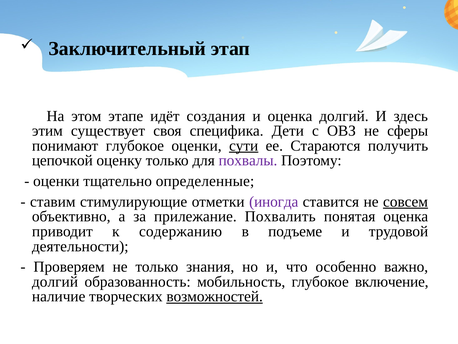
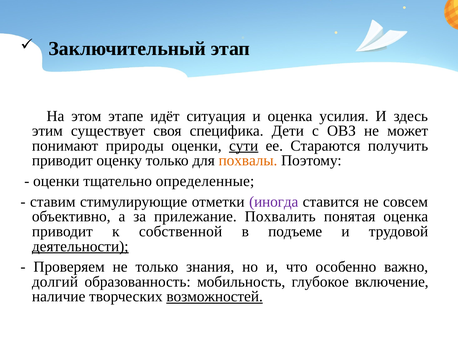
создания: создания -> ситуация (216, 116)
оценка долгий: долгий -> усилия (344, 116)
сферы: сферы -> может (408, 131)
понимают глубокое: глубокое -> природы (135, 145)
цепочкой: цепочкой -> приводит (62, 160)
похвалы colour: purple -> orange (248, 160)
совсем underline: present -> none (406, 201)
содержанию: содержанию -> собственной (181, 231)
деятельности underline: none -> present (80, 246)
